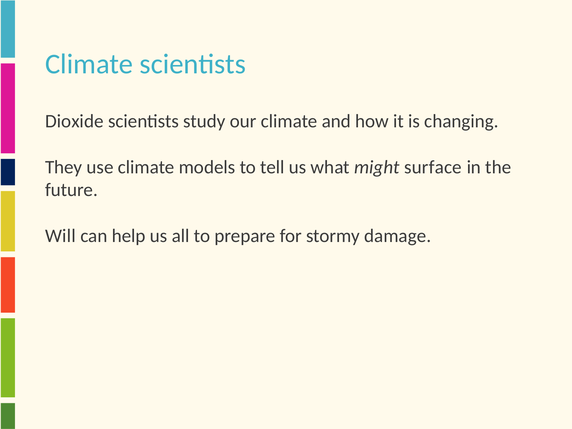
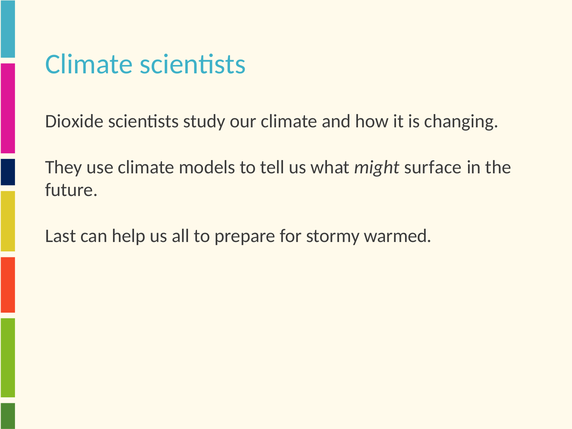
Will: Will -> Last (61, 236)
damage: damage -> warmed (398, 236)
